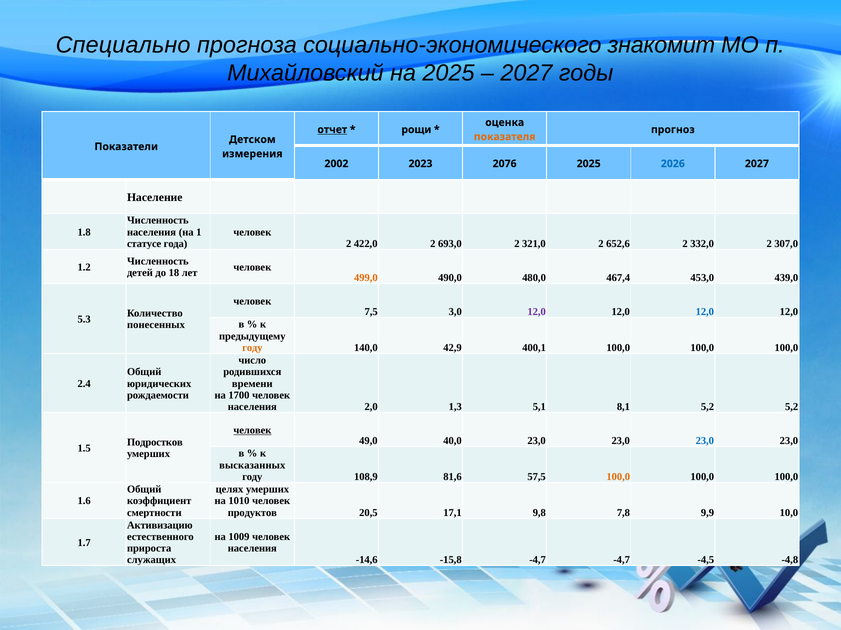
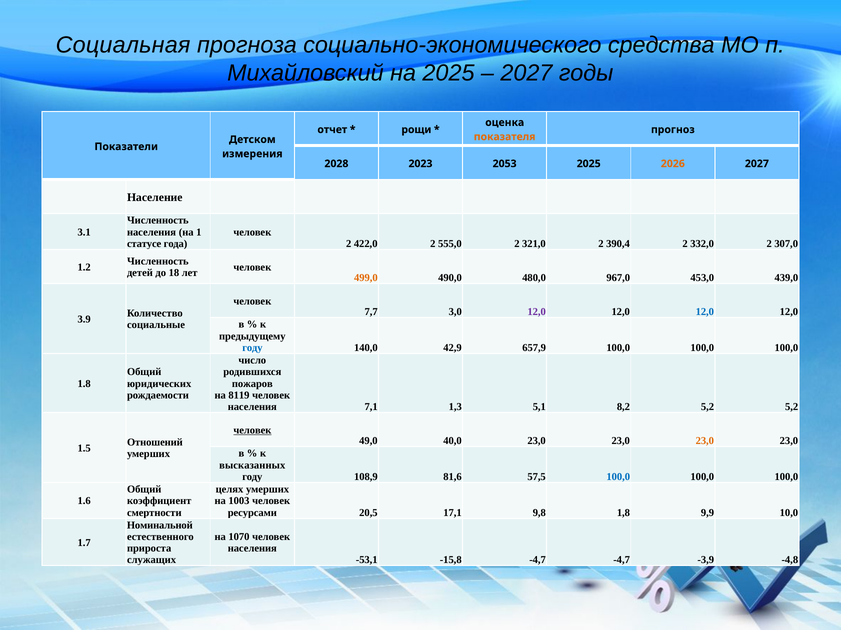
Специально: Специально -> Социальная (123, 45)
знакомит: знакомит -> средства (661, 45)
отчет underline: present -> none (332, 130)
2002: 2002 -> 2028 (336, 164)
2076: 2076 -> 2053 (505, 164)
2026 colour: blue -> orange (673, 164)
1.8: 1.8 -> 3.1 (84, 232)
693,0: 693,0 -> 555,0 (450, 244)
652,6: 652,6 -> 390,4 (618, 244)
467,4: 467,4 -> 967,0 (618, 278)
7,5: 7,5 -> 7,7 (371, 312)
5.3: 5.3 -> 3.9 (84, 319)
понесенных: понесенных -> социальные (156, 325)
году colour: orange -> blue (252, 348)
400,1: 400,1 -> 657,9 (534, 348)
2.4: 2.4 -> 1.8 (84, 384)
времени: времени -> пожаров (252, 384)
1700: 1700 -> 8119 (239, 396)
2,0: 2,0 -> 7,1 (371, 407)
8,1: 8,1 -> 8,2 (623, 407)
23,0 colour: blue -> orange (705, 441)
Подростков: Подростков -> Отношений (155, 443)
100,0 colour: orange -> blue (618, 477)
1010: 1010 -> 1003 (239, 501)
продуктов: продуктов -> ресурсами (252, 513)
7,8: 7,8 -> 1,8 (623, 513)
Активизацию: Активизацию -> Номинальной (160, 526)
1009: 1009 -> 1070 (239, 537)
-14,6: -14,6 -> -53,1 (367, 561)
-4,5: -4,5 -> -3,9 (706, 561)
